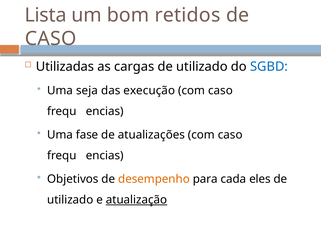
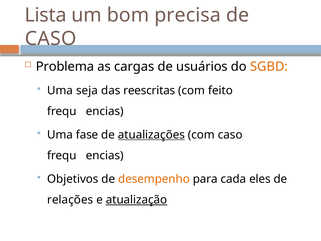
retidos: retidos -> precisa (188, 15)
Utilizadas: Utilizadas -> Problema (65, 66)
cargas de utilizado: utilizado -> usuários (202, 66)
SGBD colour: blue -> orange (269, 66)
execução: execução -> reescritas (149, 90)
caso: caso -> feito (220, 90)
atualizações underline: none -> present (151, 135)
utilizado: utilizado -> relações (70, 200)
